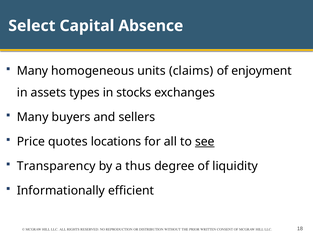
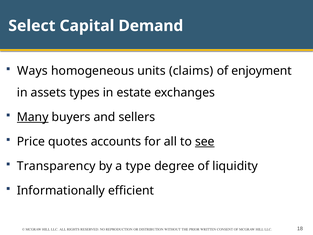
Absence: Absence -> Demand (151, 26)
Many: Many -> Ways (32, 71)
stocks: stocks -> estate (134, 93)
Many underline: none -> present (33, 117)
locations: locations -> accounts (116, 142)
thus: thus -> type (138, 166)
